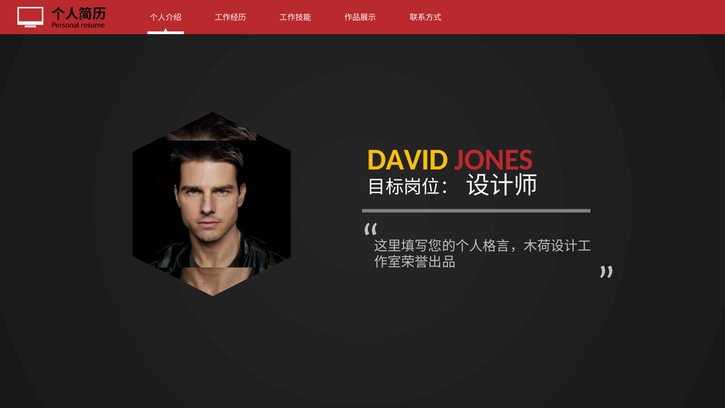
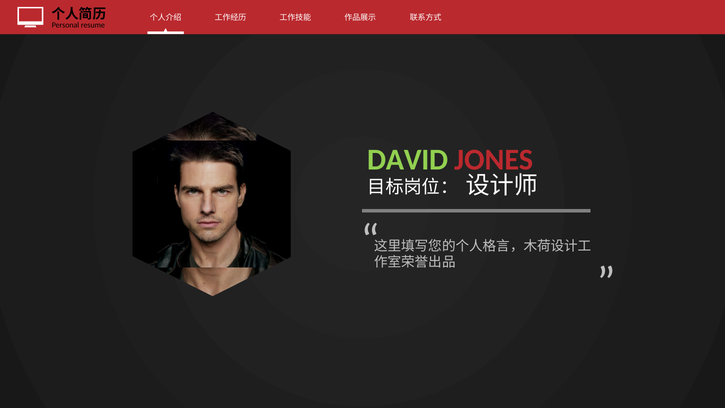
DAVID colour: yellow -> light green (408, 160)
